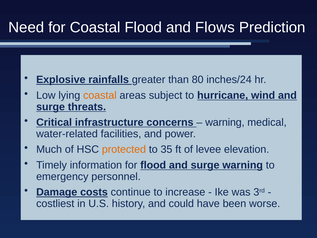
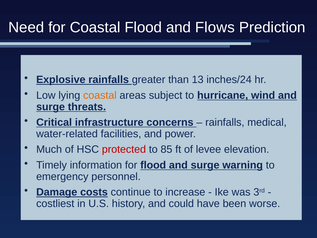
80: 80 -> 13 (198, 80)
warning: warning -> rainfalls (225, 122)
protected colour: orange -> red (124, 149)
35: 35 -> 85 (166, 149)
